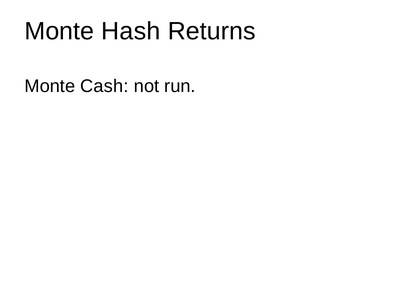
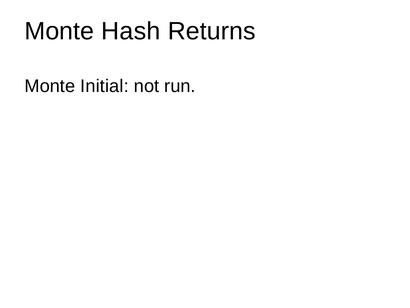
Cash: Cash -> Initial (104, 86)
